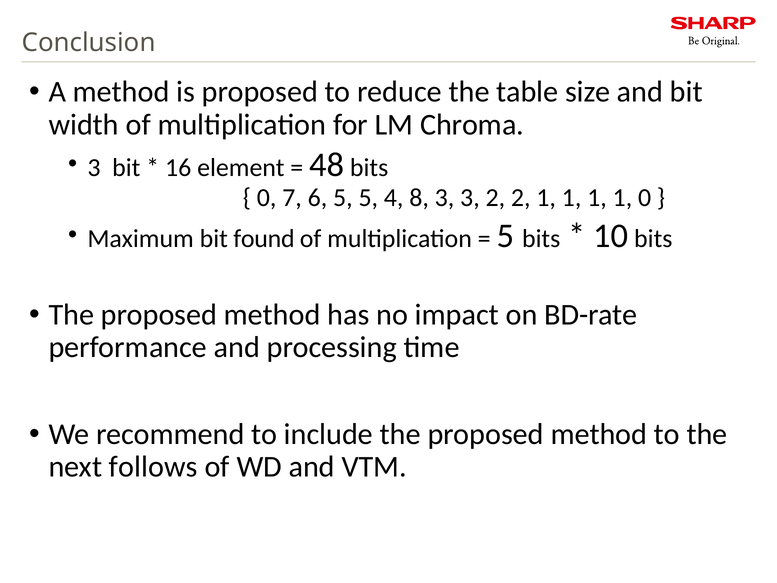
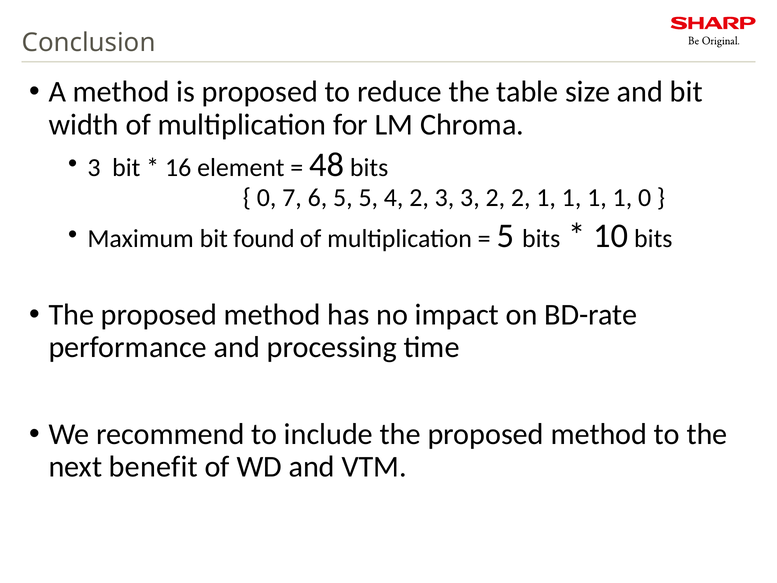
4 8: 8 -> 2 (419, 198)
follows: follows -> benefit (153, 467)
